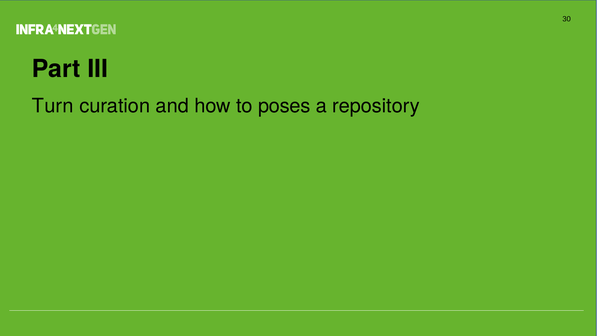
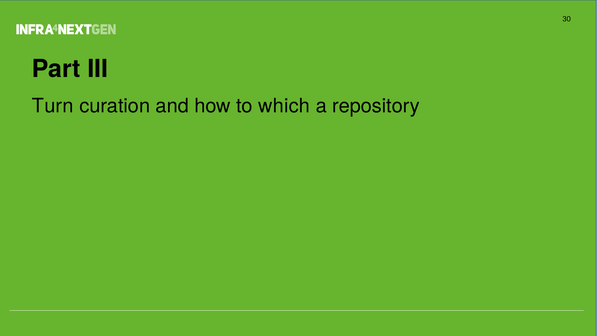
poses: poses -> which (284, 106)
